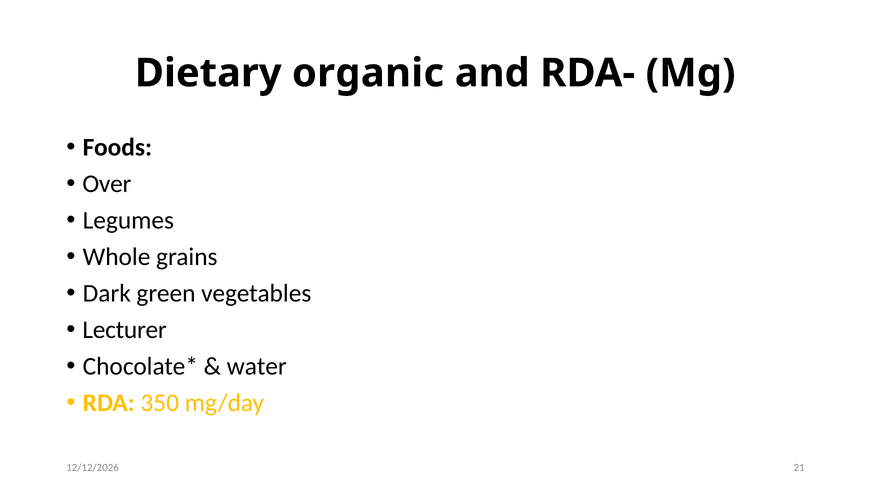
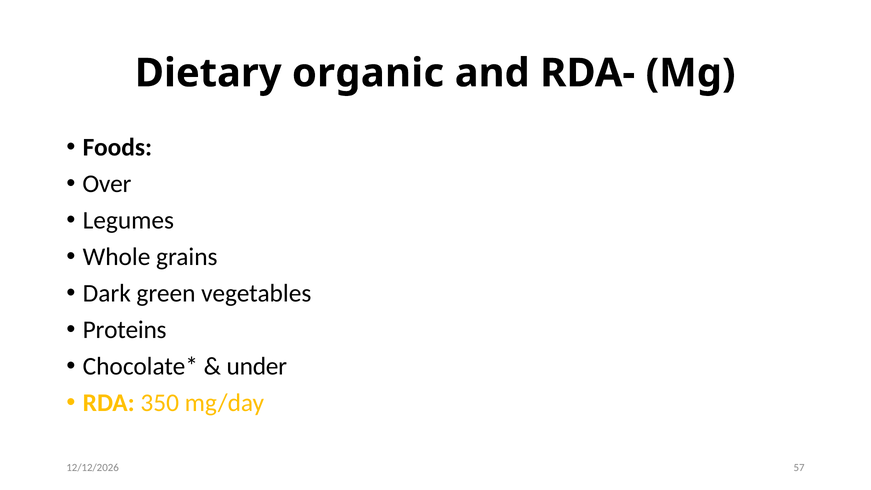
Lecturer: Lecturer -> Proteins (125, 330)
water: water -> under (257, 366)
21: 21 -> 57 (799, 468)
